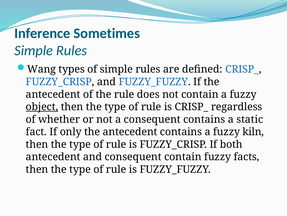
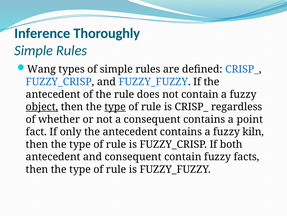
Sometimes: Sometimes -> Thoroughly (107, 33)
type underline: none -> present (115, 107)
static: static -> point (250, 119)
